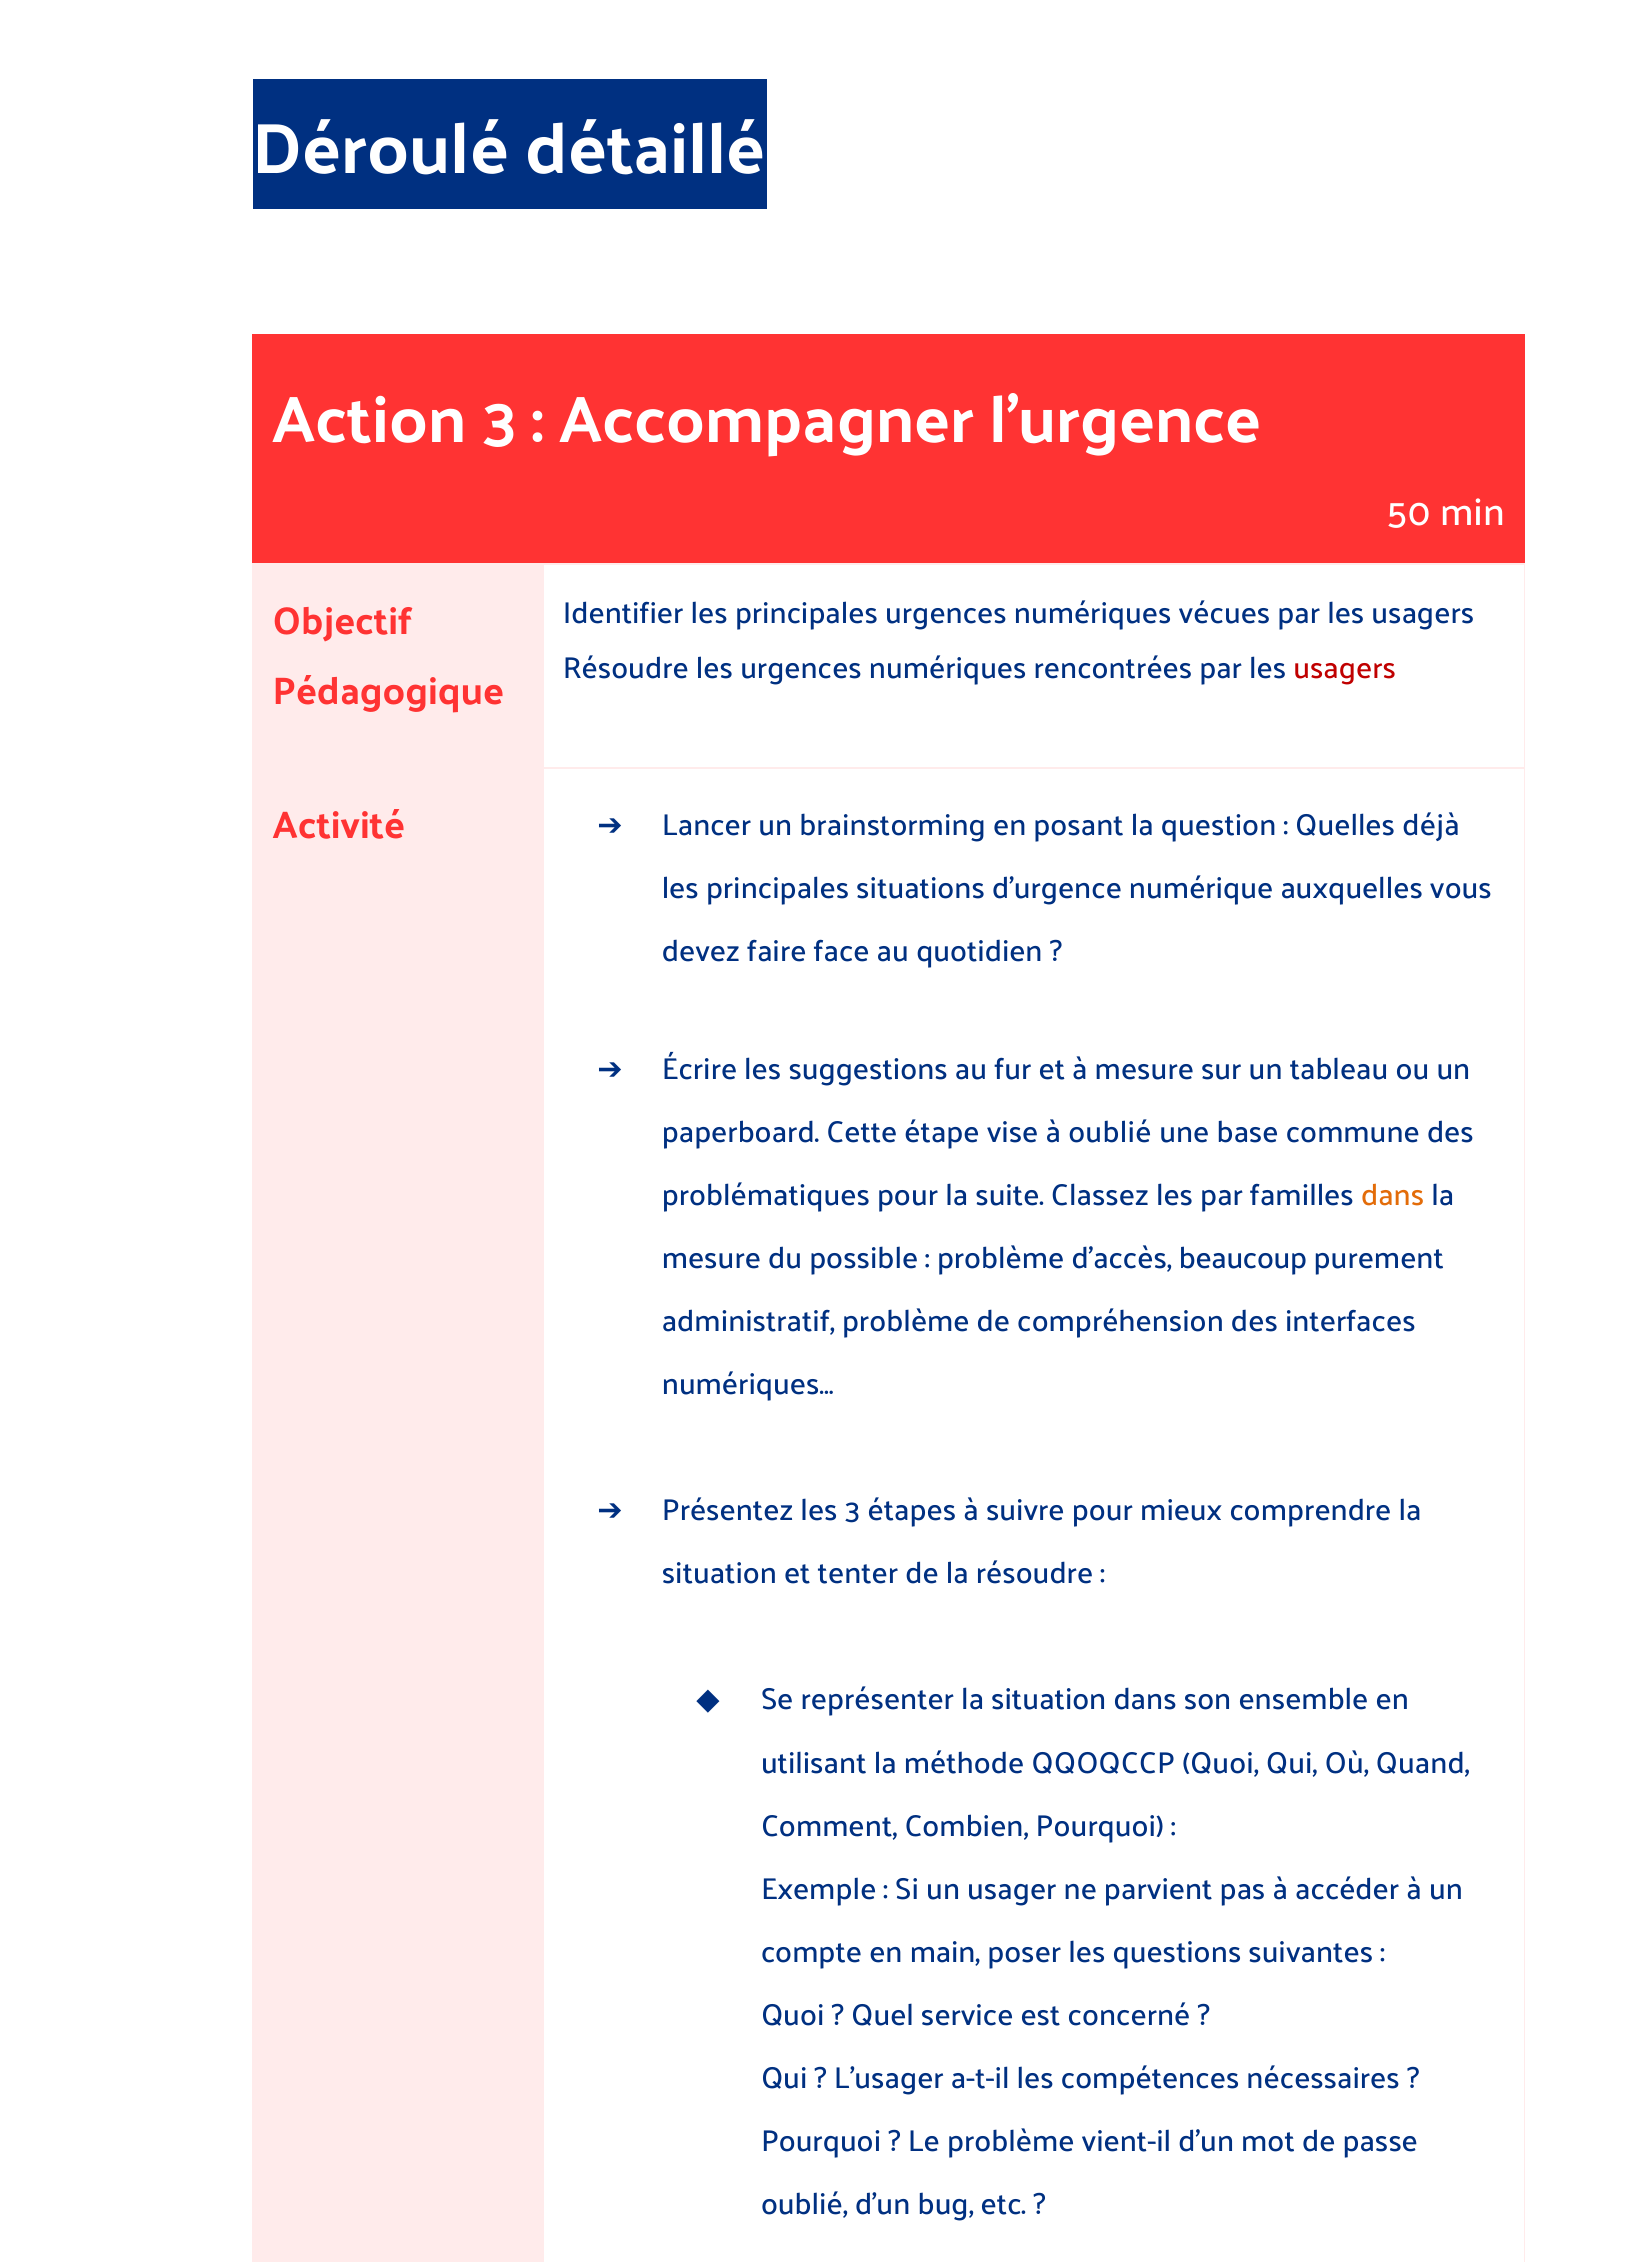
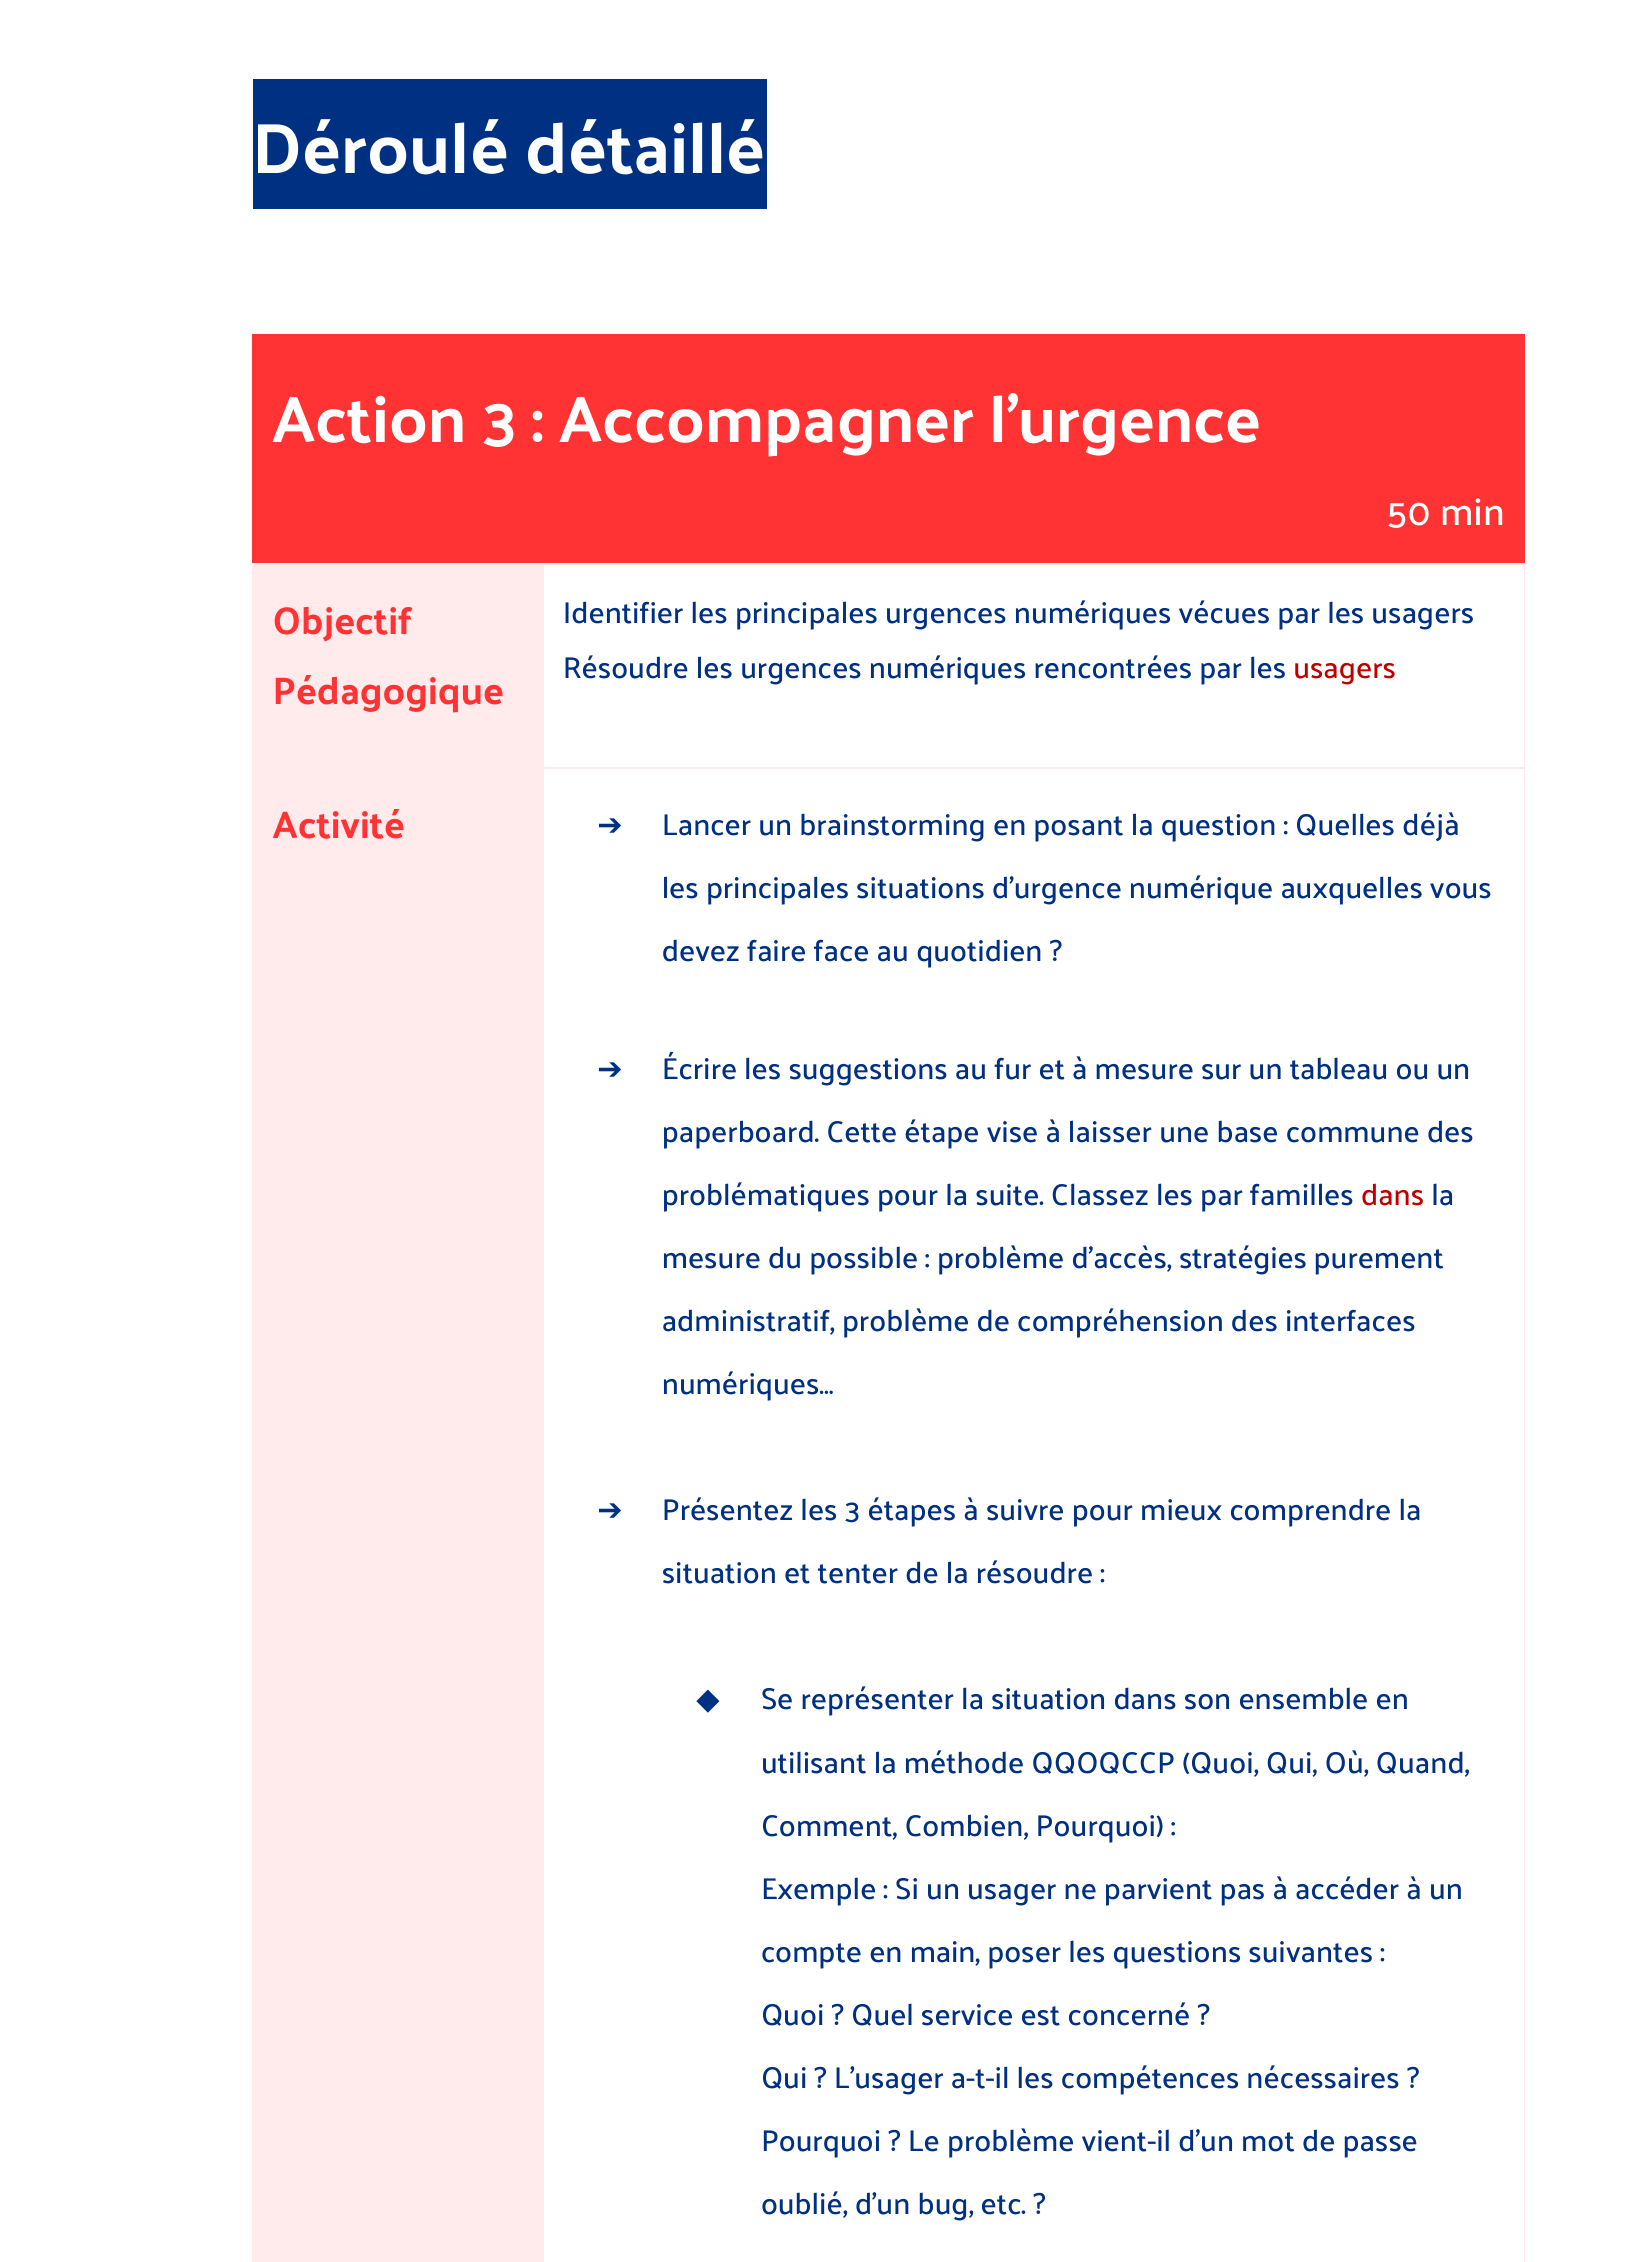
à oublié: oublié -> laisser (1110, 1133)
dans colour: orange -> red (1393, 1196)
beaucoup: beaucoup -> stratégies (1243, 1259)
